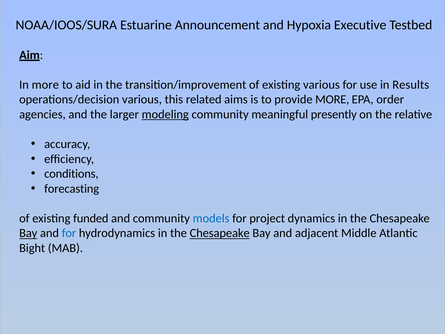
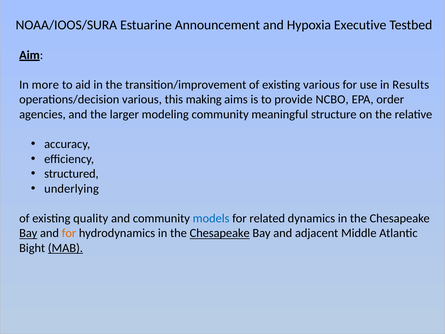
related: related -> making (204, 99)
provide MORE: MORE -> NCBO (332, 99)
modeling underline: present -> none (165, 114)
presently: presently -> structure (334, 114)
conditions: conditions -> structured (71, 174)
forecasting: forecasting -> underlying (72, 189)
funded: funded -> quality (91, 218)
project: project -> related (267, 218)
for colour: blue -> orange (69, 233)
MAB underline: none -> present (65, 248)
